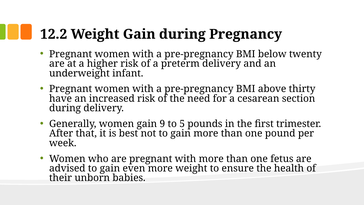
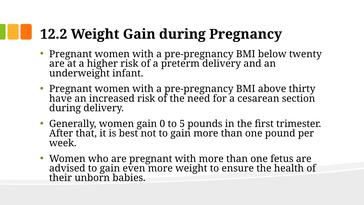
9: 9 -> 0 (162, 124)
